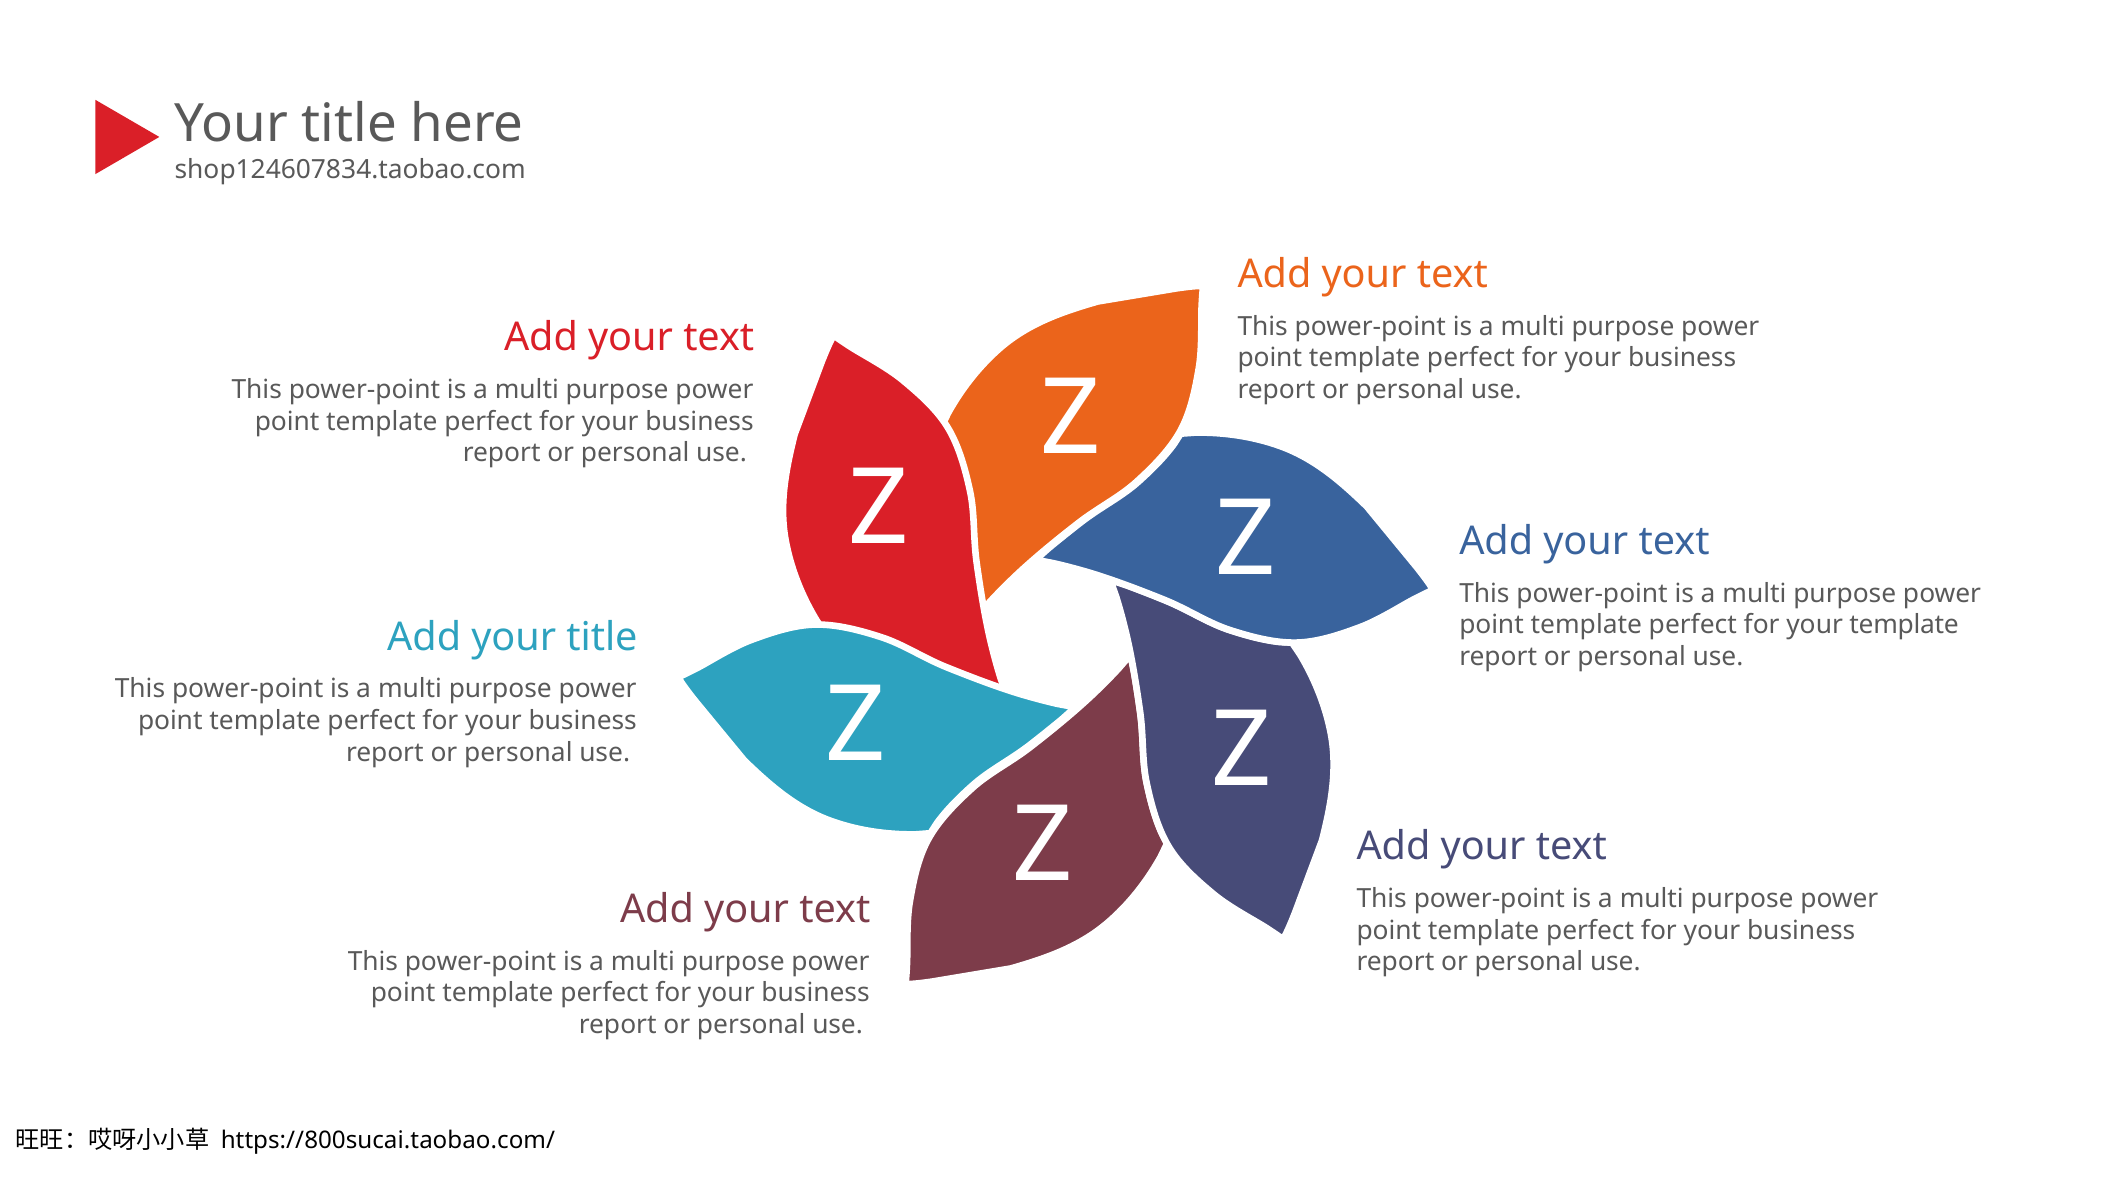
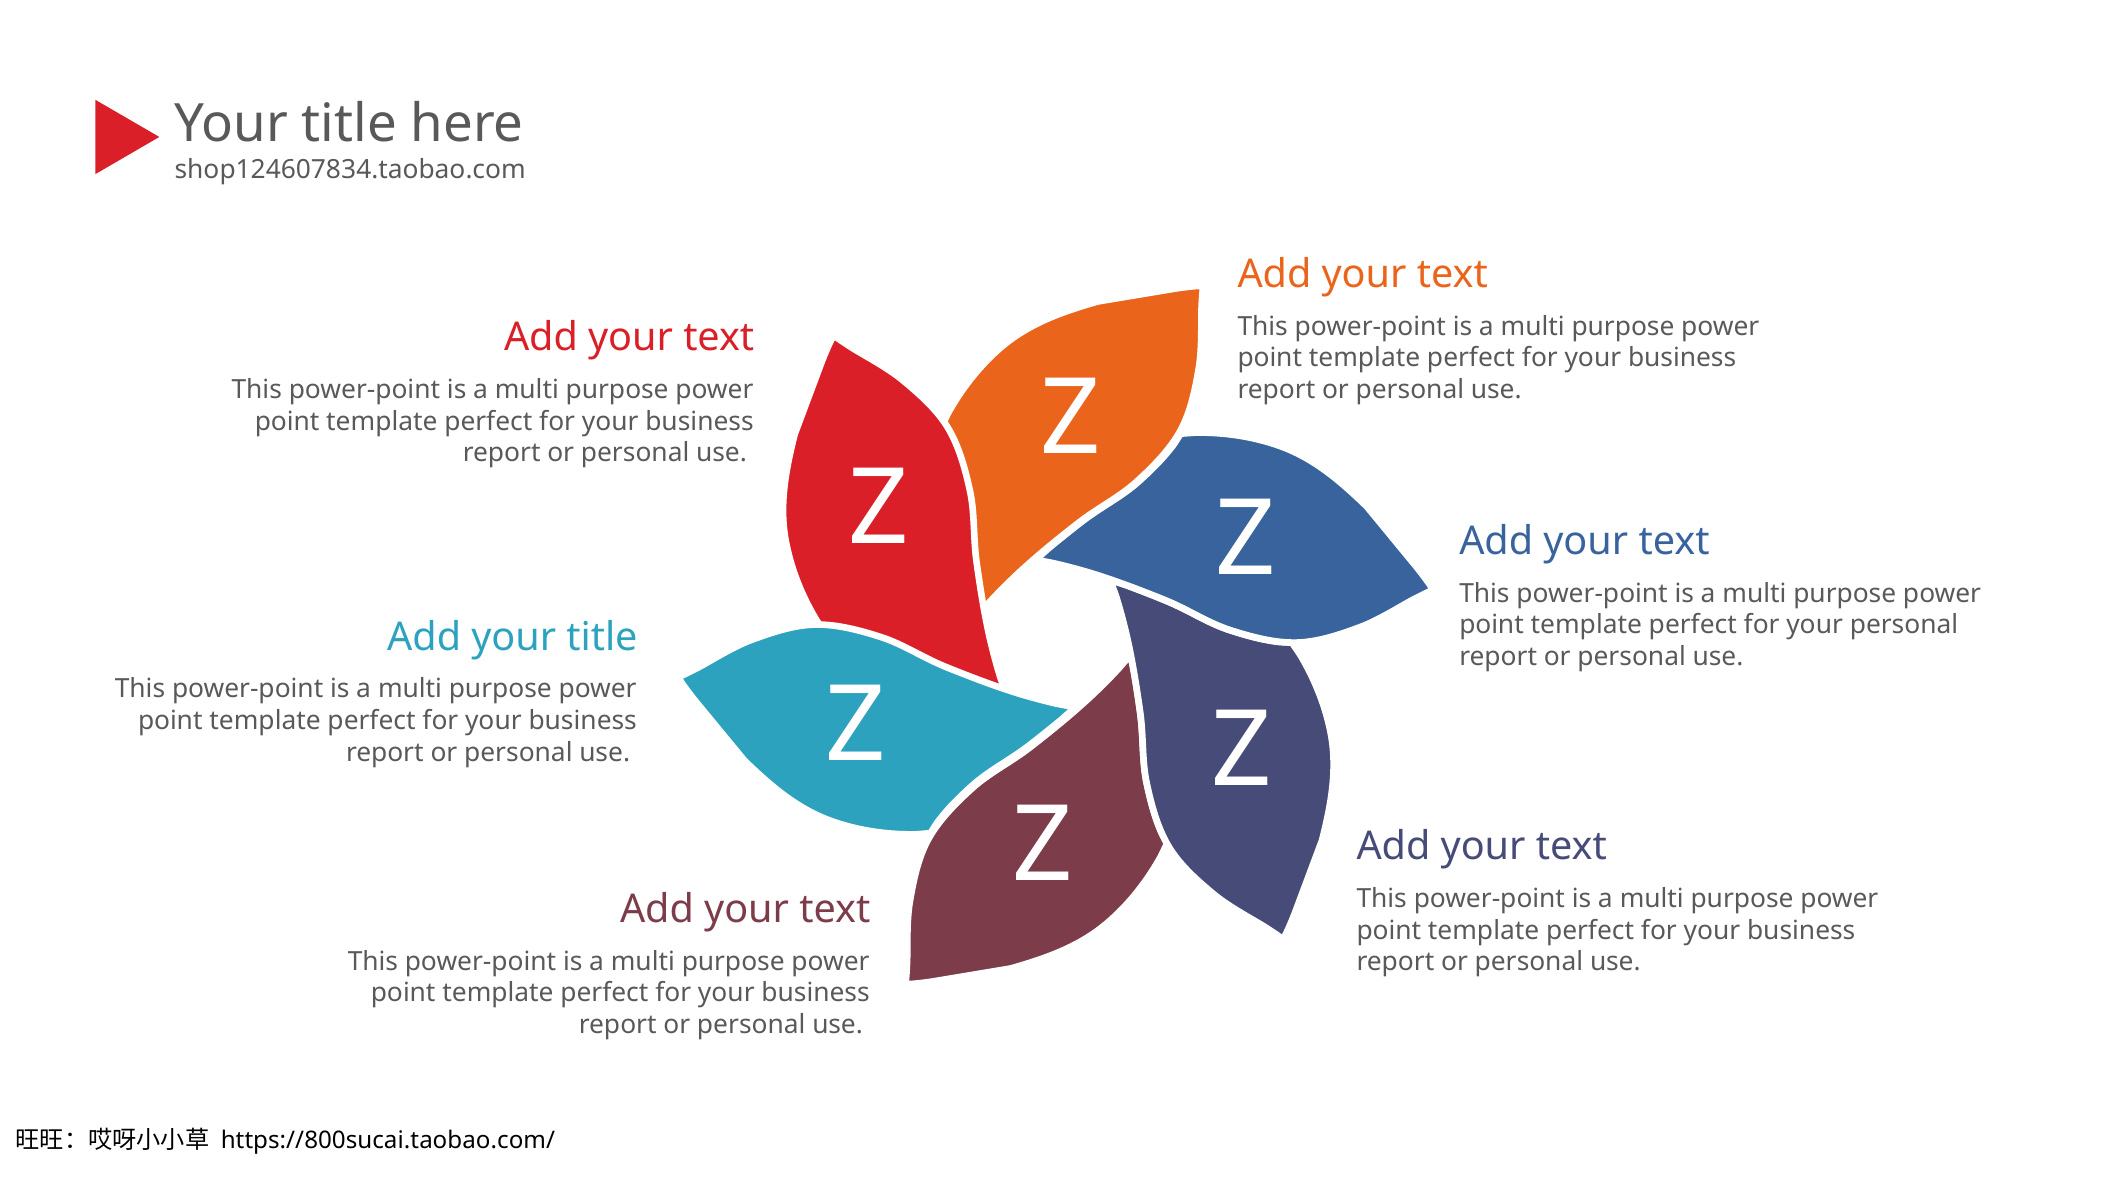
your template: template -> personal (1904, 625)
